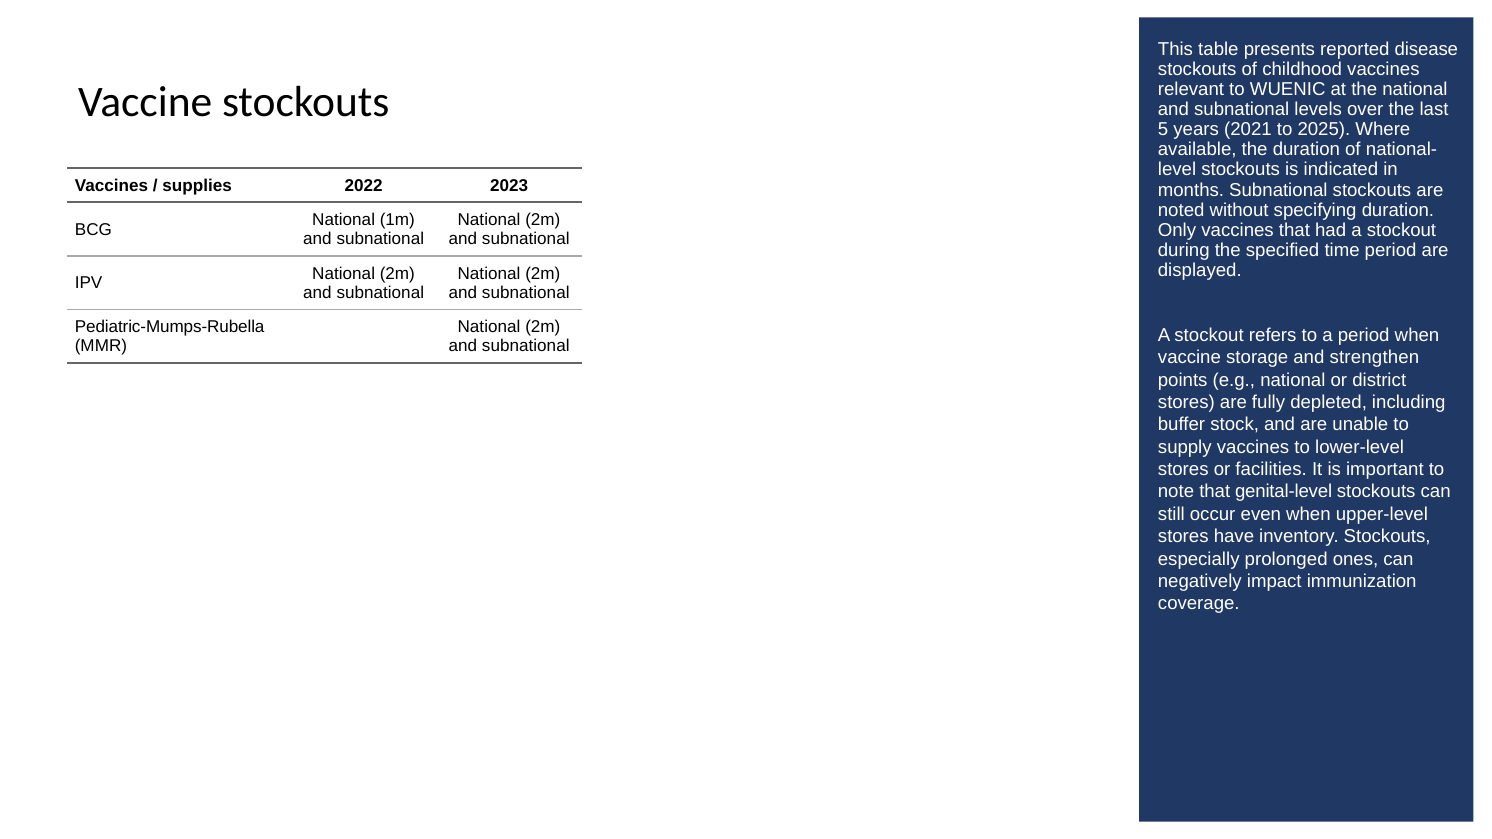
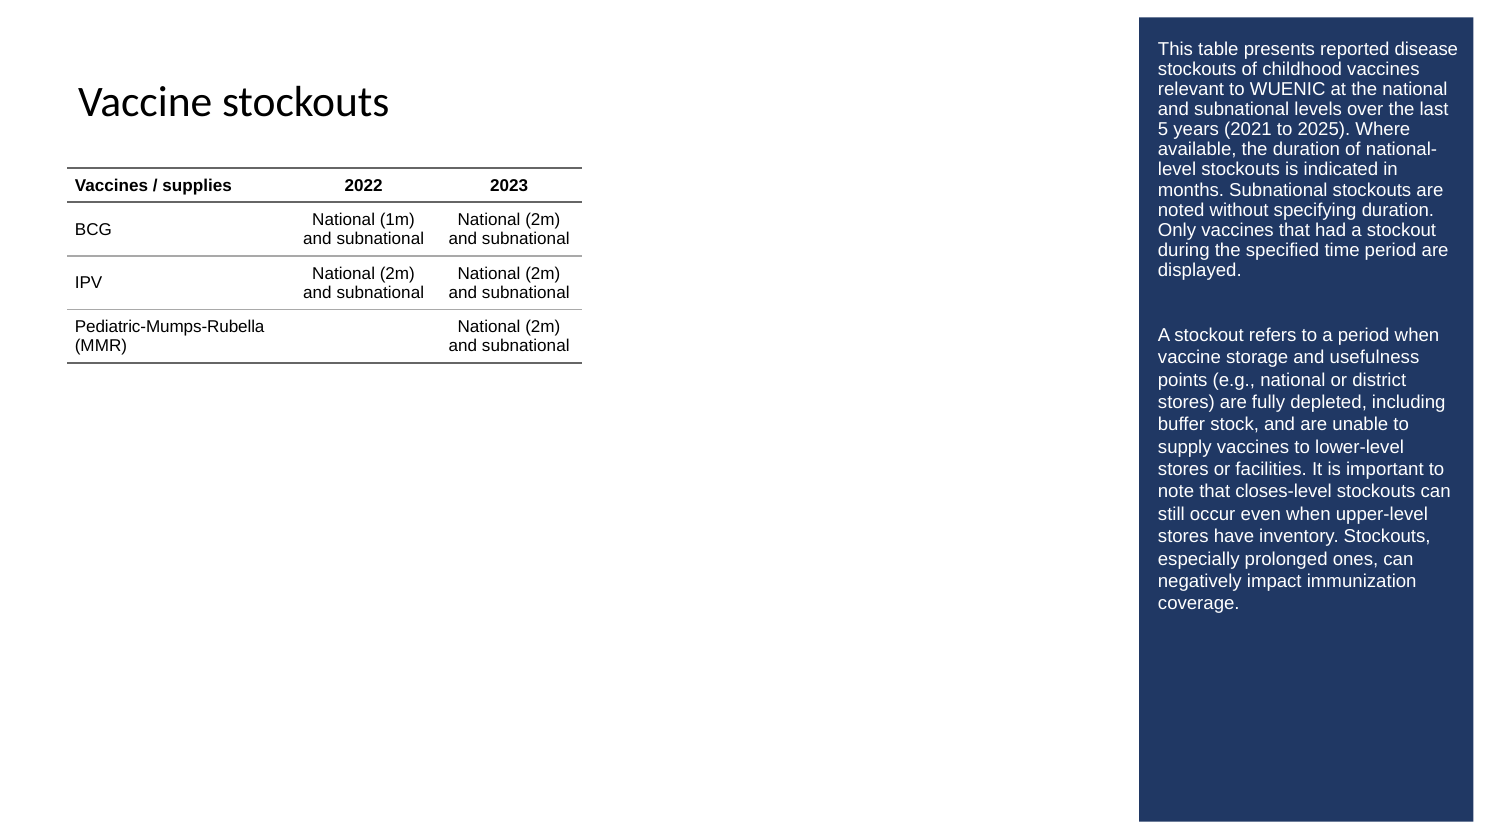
strengthen: strengthen -> usefulness (1375, 358)
genital-level: genital-level -> closes-level (1284, 492)
